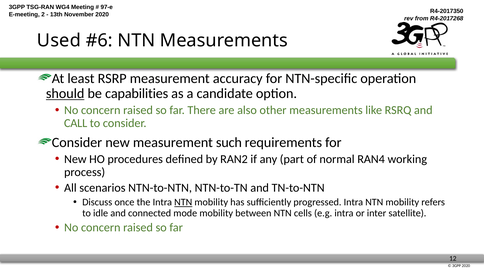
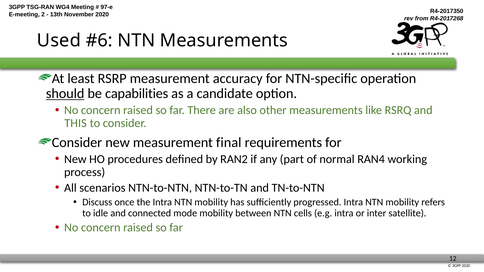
CALL: CALL -> THIS (76, 123)
such: such -> final (229, 143)
NTN underline: present -> none (183, 202)
